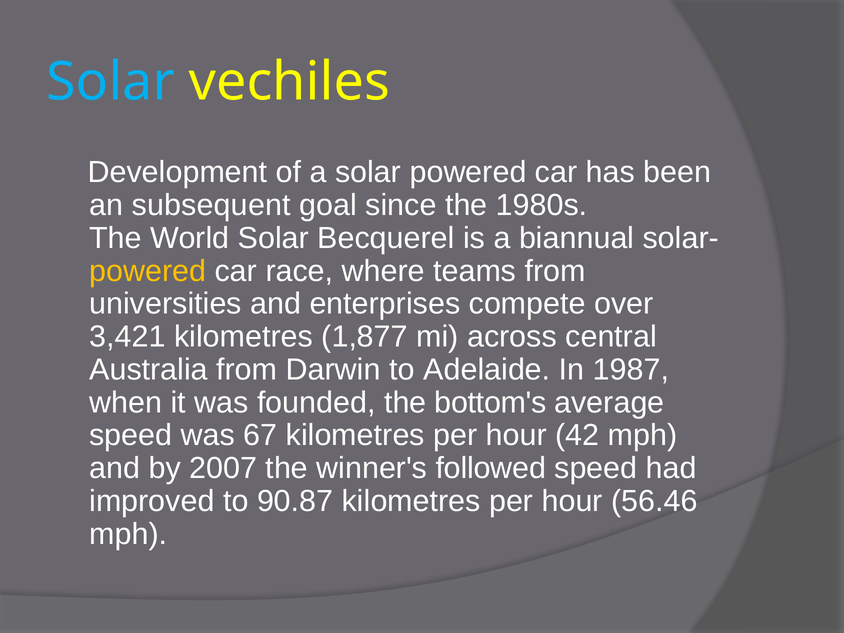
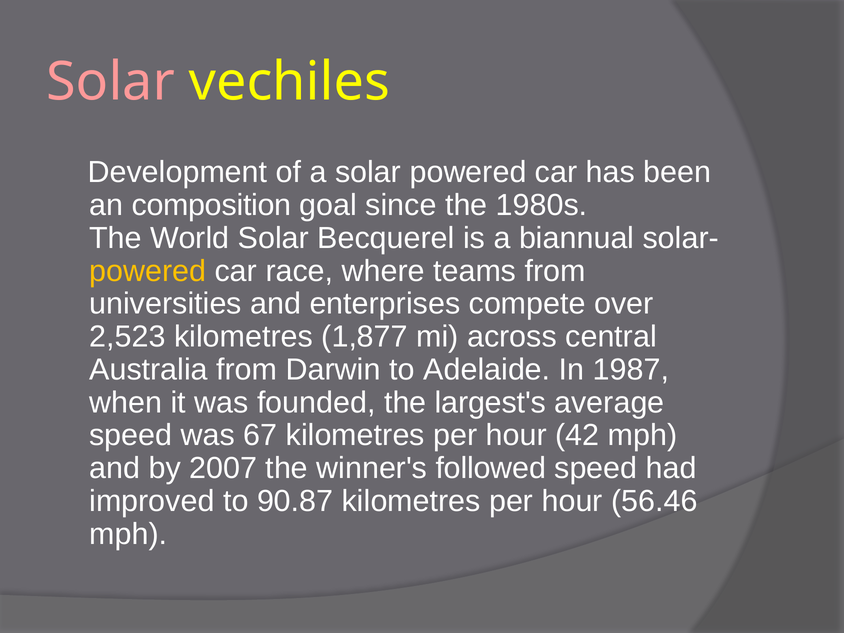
Solar colour: light blue -> pink (111, 82)
subsequent: subsequent -> composition (211, 205)
3,421: 3,421 -> 2,523 (127, 337)
bottom's: bottom's -> largest's (490, 403)
